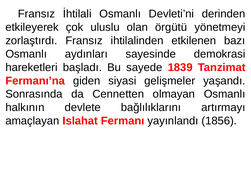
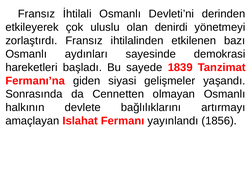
örgütü: örgütü -> denirdi (171, 27)
